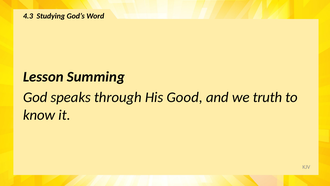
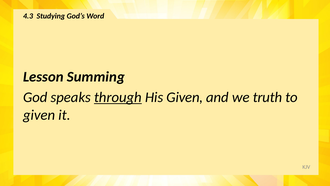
through underline: none -> present (118, 97)
His Good: Good -> Given (185, 97)
know: know -> given (39, 115)
